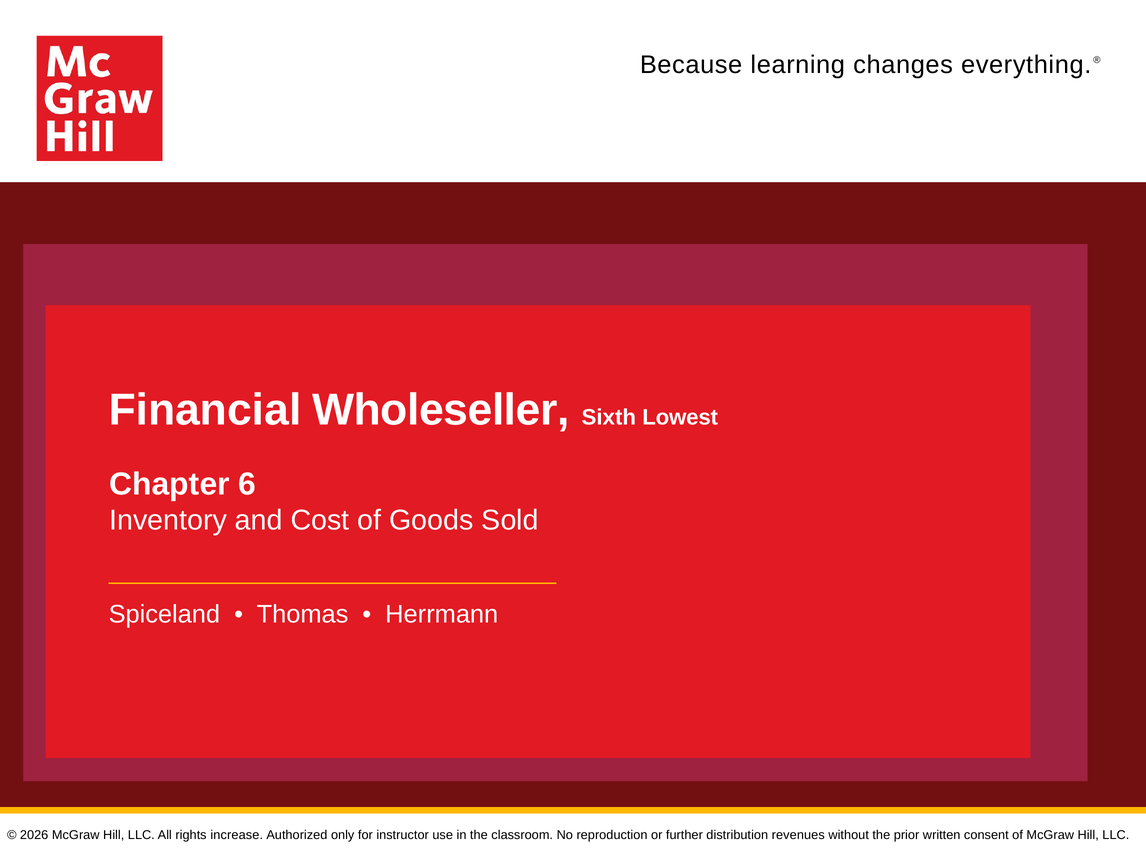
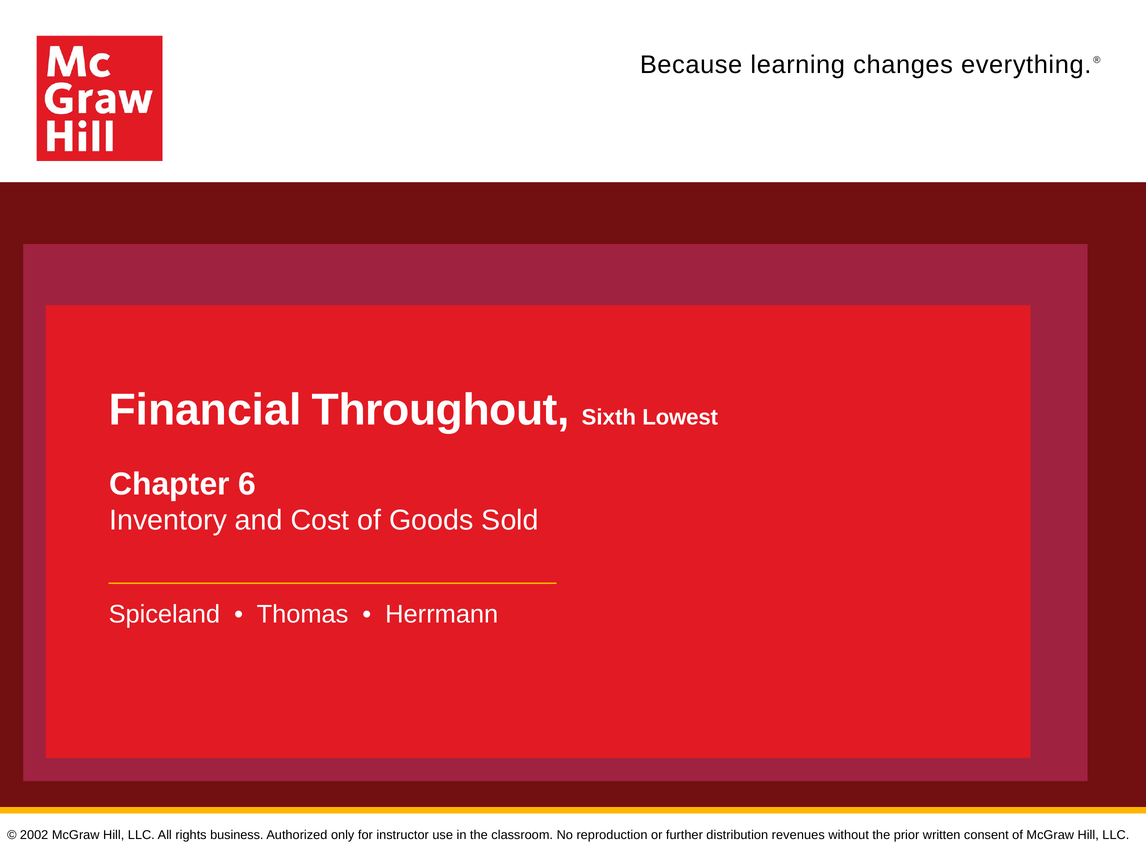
Wholeseller: Wholeseller -> Throughout (441, 410)
2026: 2026 -> 2002 (34, 835)
increase: increase -> business (237, 835)
